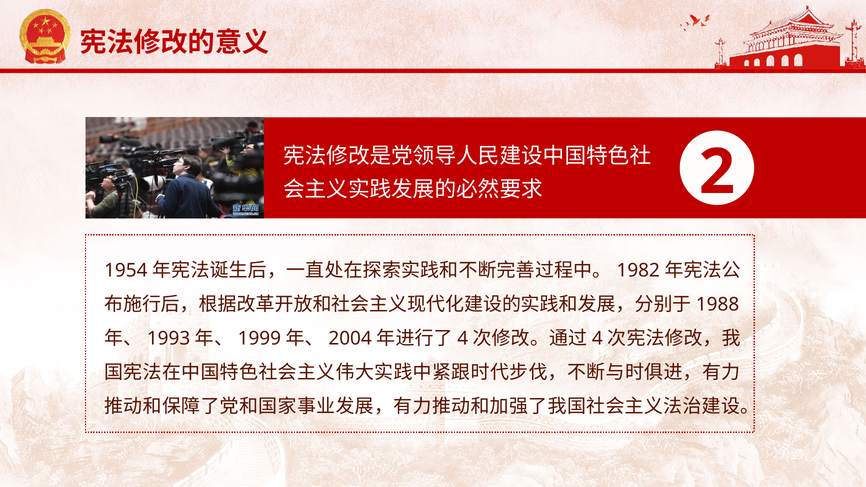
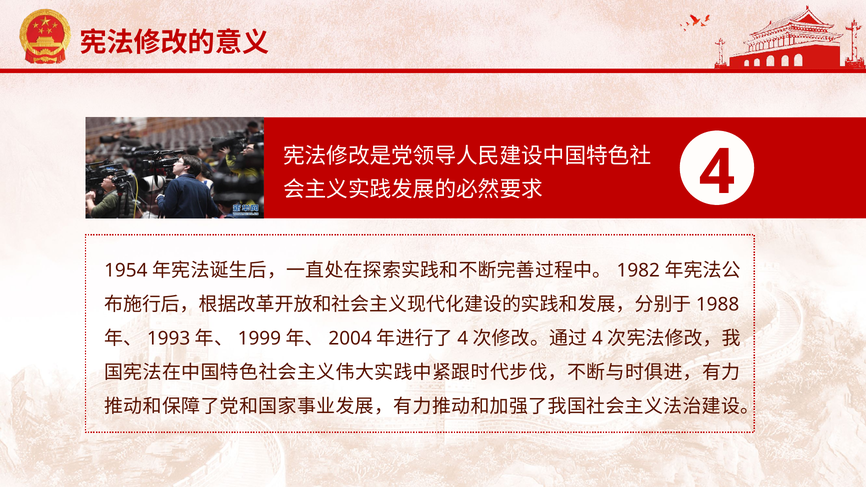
2: 2 -> 4 (717, 172)
